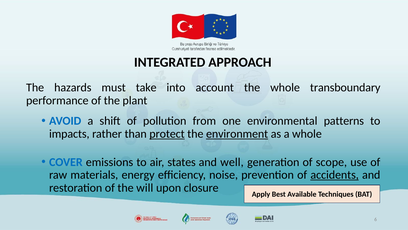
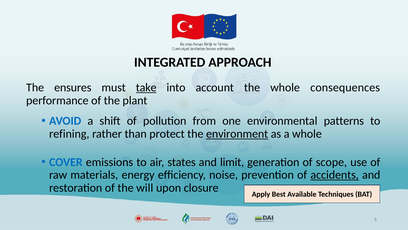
hazards: hazards -> ensures (73, 87)
take underline: none -> present (146, 87)
transboundary: transboundary -> consequences (345, 87)
impacts: impacts -> refining (69, 134)
protect underline: present -> none (167, 134)
well: well -> limit (232, 162)
